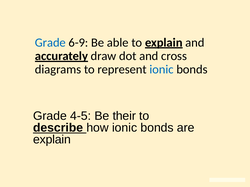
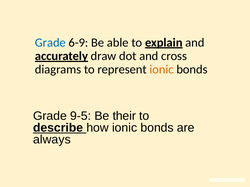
ionic colour: blue -> orange (162, 70)
4-5: 4-5 -> 9-5 (81, 116)
explain: explain -> always (52, 140)
